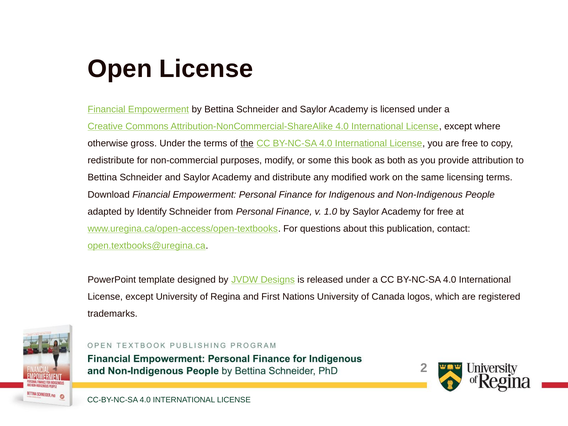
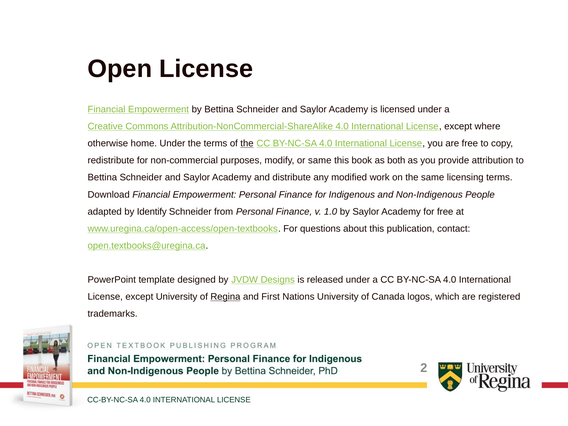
gross: gross -> home (144, 143)
or some: some -> same (320, 160)
Regina underline: none -> present (225, 297)
